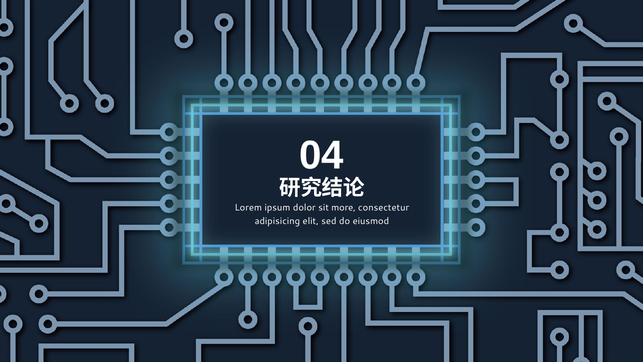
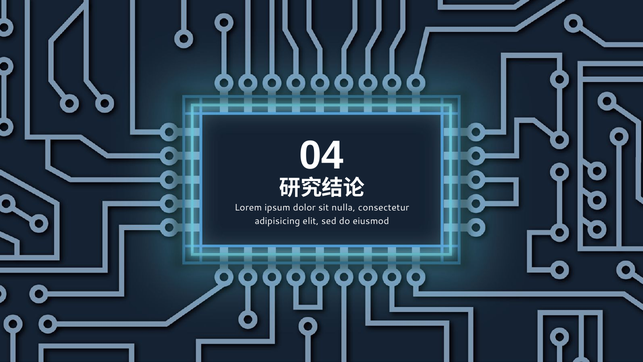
more: more -> nulla (343, 207)
